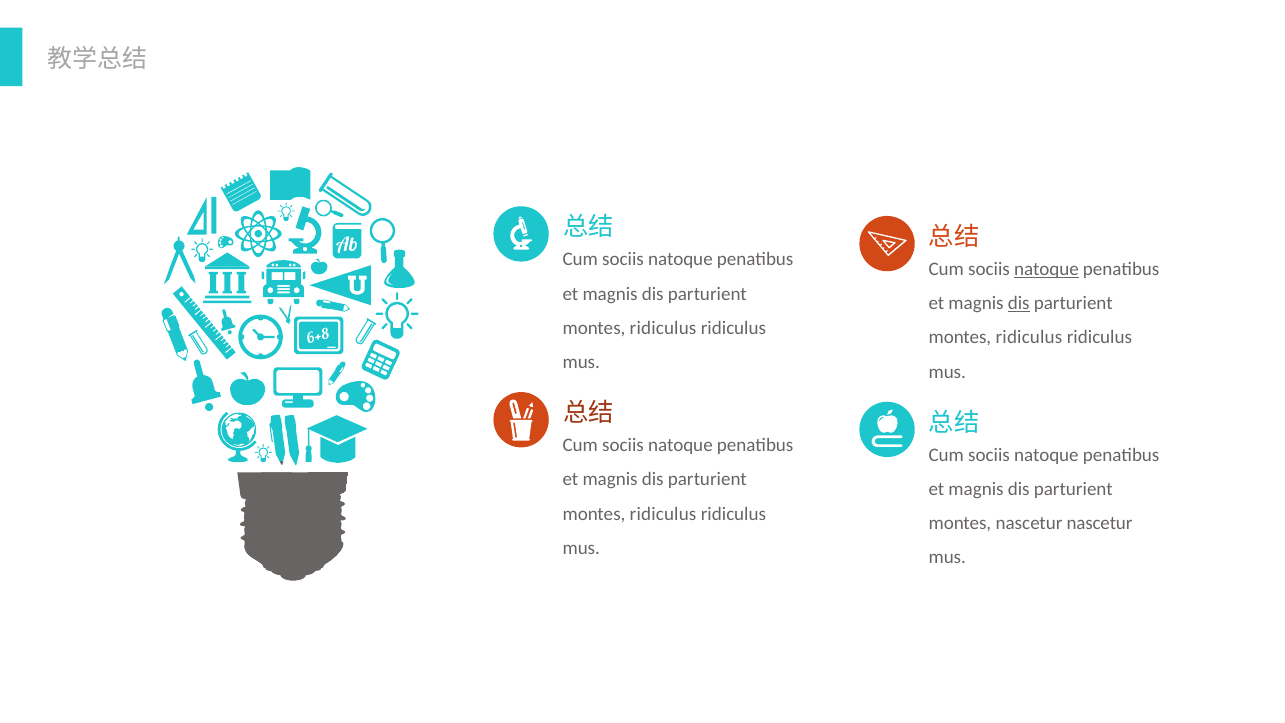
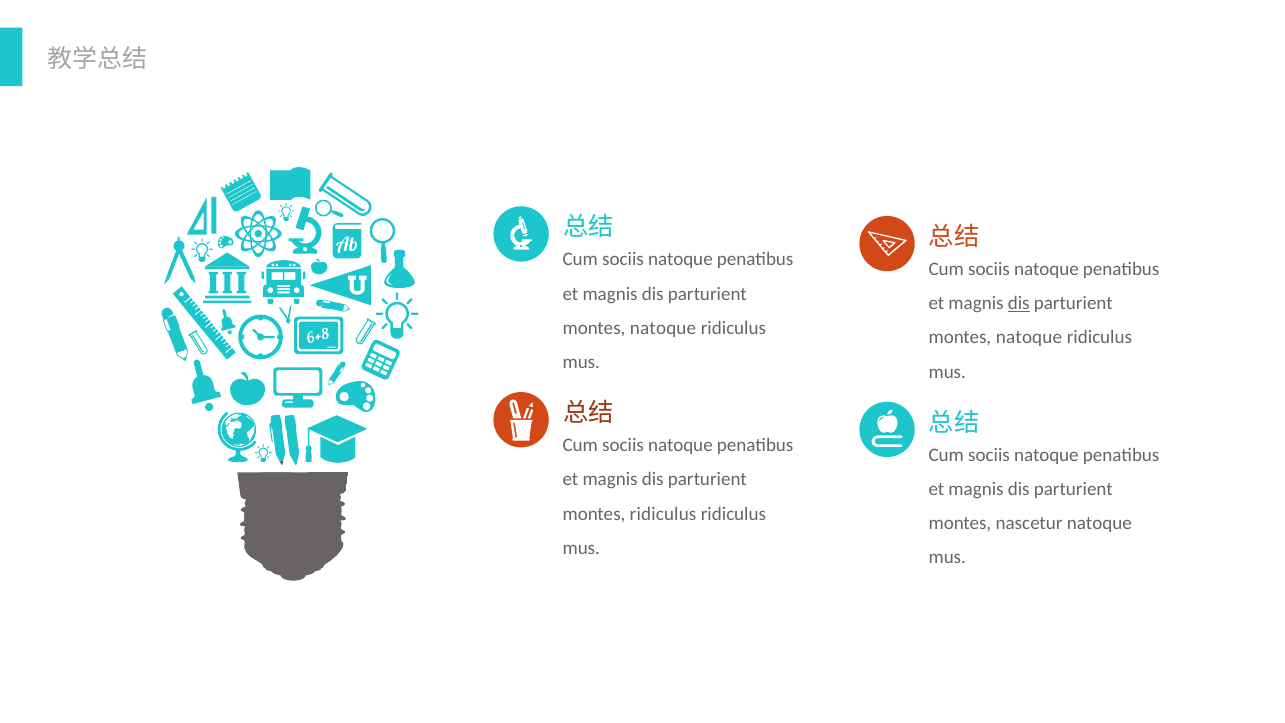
natoque underline: present -> none (1046, 269)
ridiculus: ridiculus -> natoque (663, 328)
ridiculus: ridiculus -> natoque (1029, 338)
nascetur nascetur: nascetur -> natoque (1099, 523)
